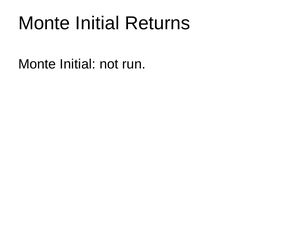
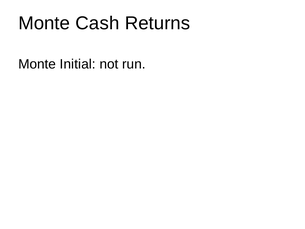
Initial: Initial -> Cash (97, 23)
